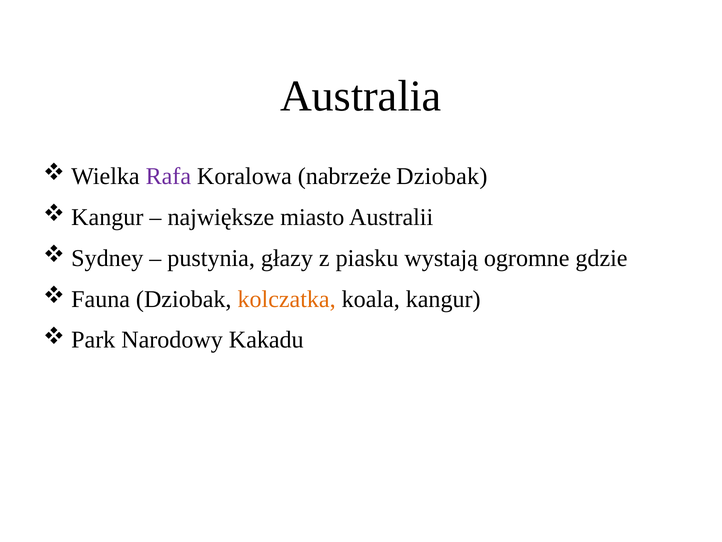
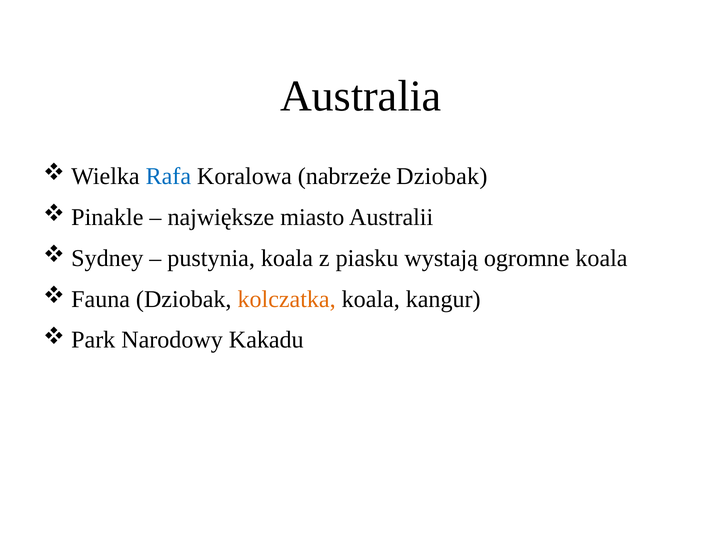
Rafa colour: purple -> blue (168, 176)
Kangur: Kangur -> Pinakle (107, 217)
pustynia głazy: głazy -> koala (287, 258)
ogromne gdzie: gdzie -> koala (601, 258)
